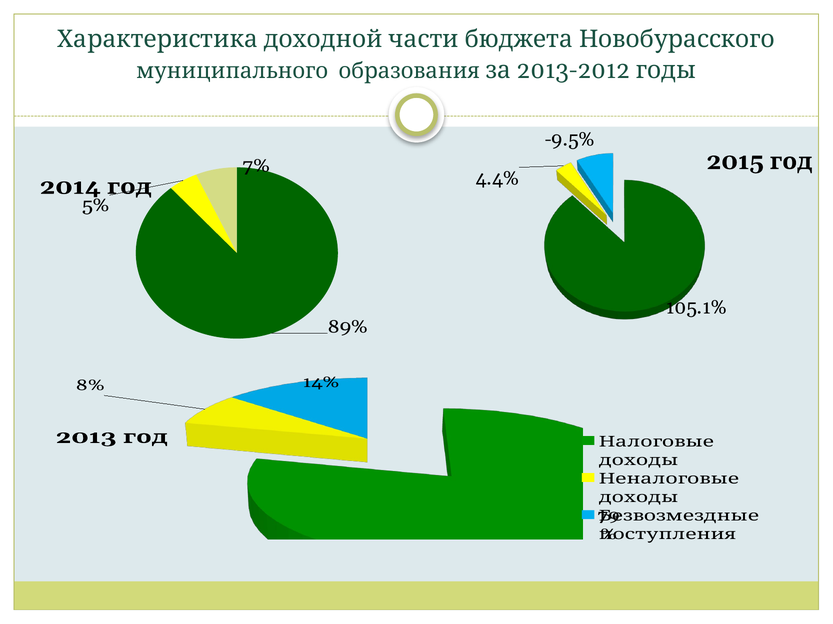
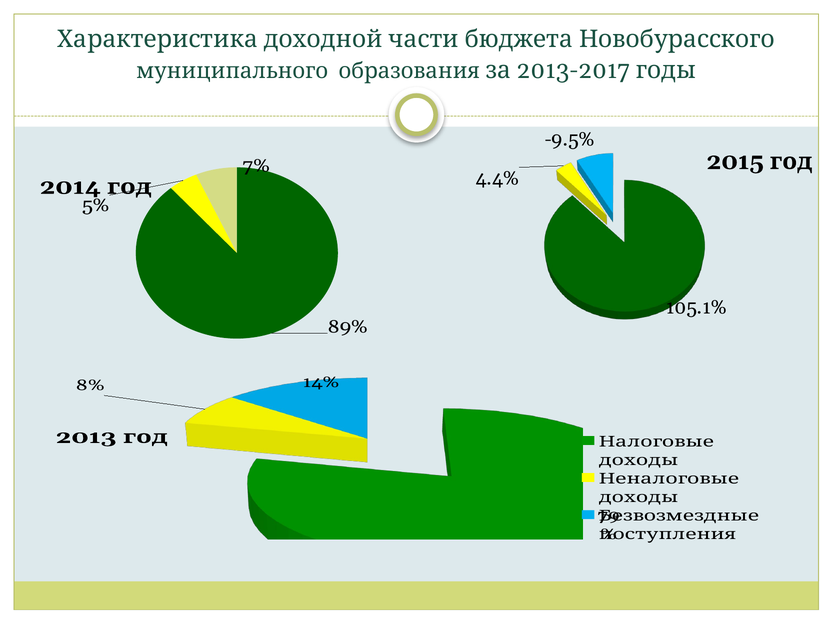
2013-2012: 2013-2012 -> 2013-2017 (573, 70)
